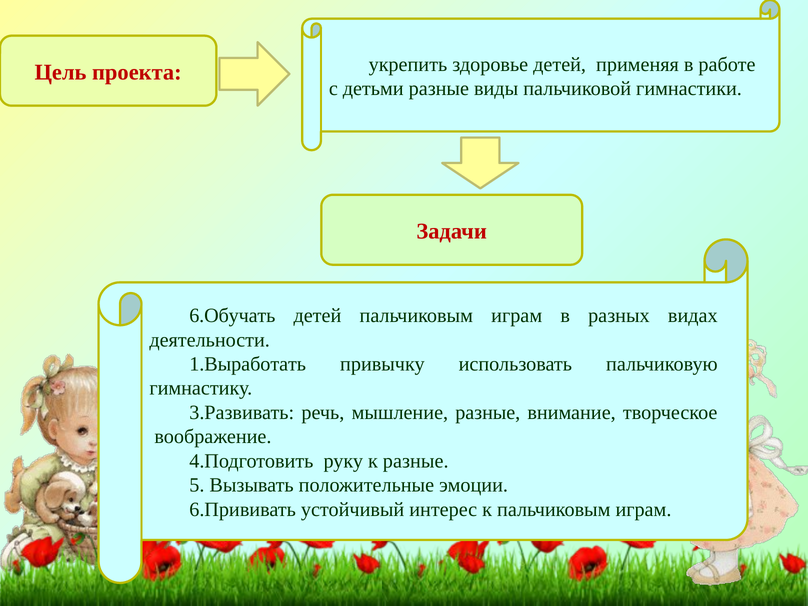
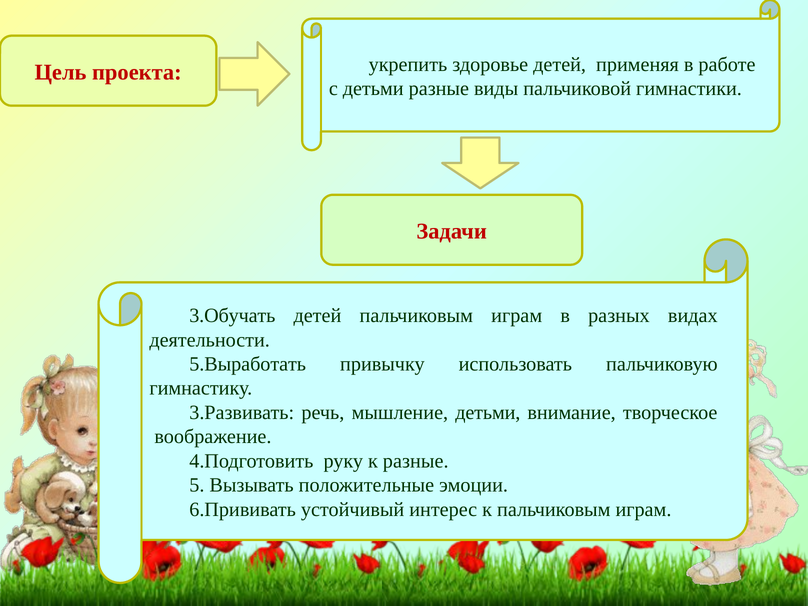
6.Обучать: 6.Обучать -> 3.Обучать (232, 316)
1.Выработать: 1.Выработать -> 5.Выработать (248, 364)
мышление разные: разные -> детьми (488, 413)
